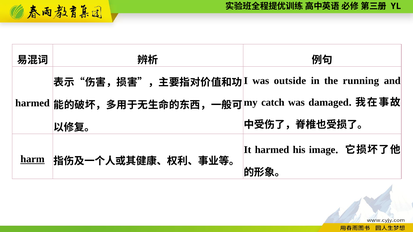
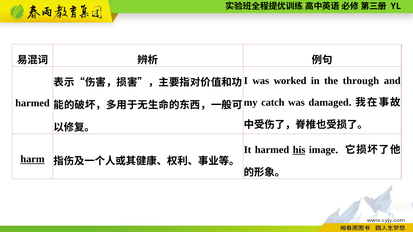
outside: outside -> worked (290, 81)
running: running -> through (361, 81)
his underline: none -> present (299, 150)
